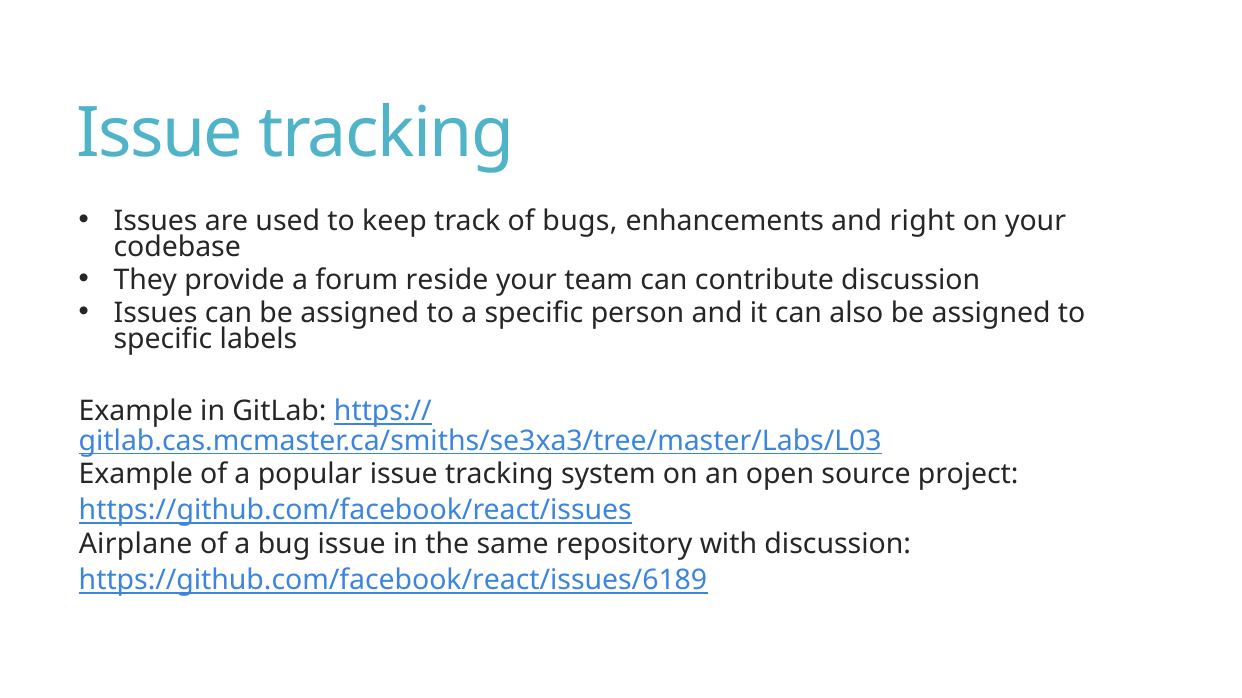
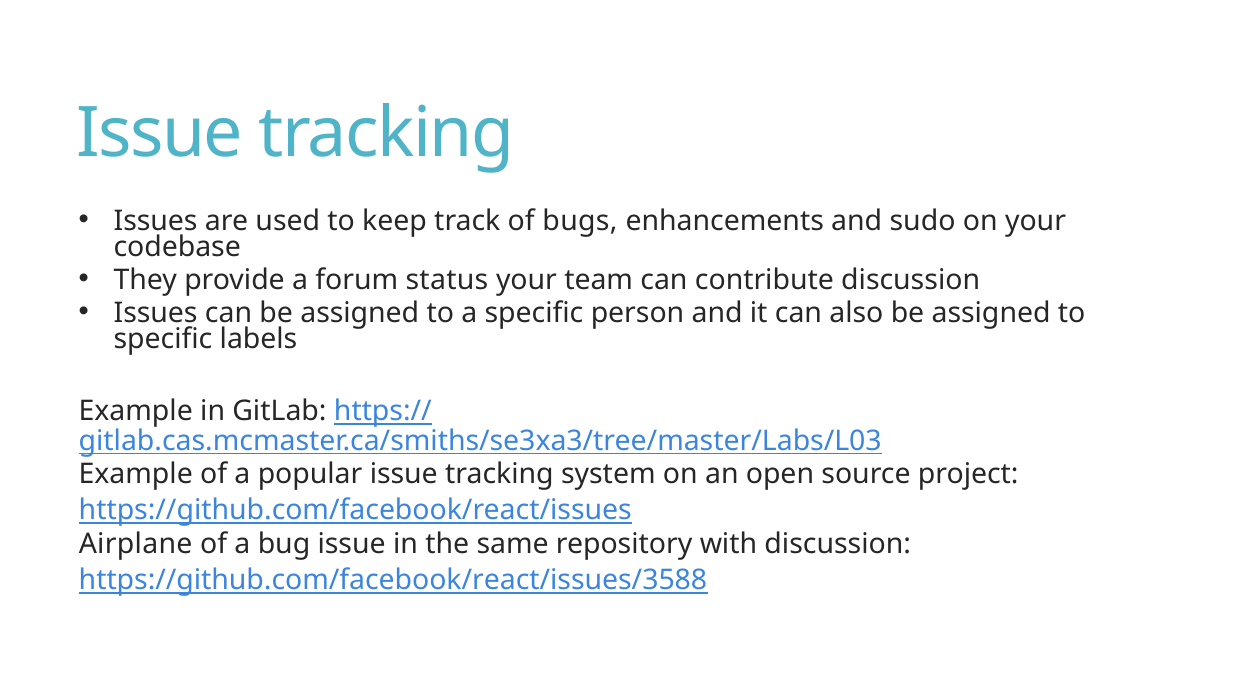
right: right -> sudo (923, 221)
reside: reside -> status (447, 280)
https://github.com/facebook/react/issues/6189: https://github.com/facebook/react/issues/6189 -> https://github.com/facebook/react/issues/3588 (393, 580)
